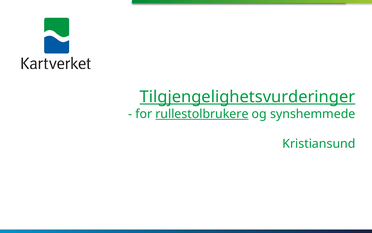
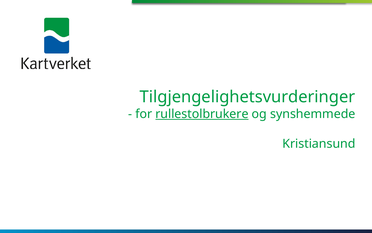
Tilgjengelighetsvurderinger underline: present -> none (247, 97)
